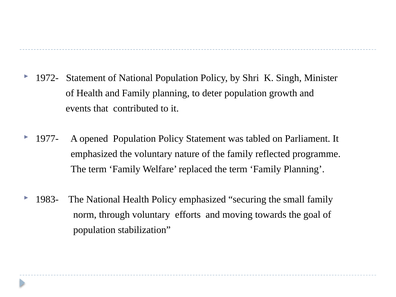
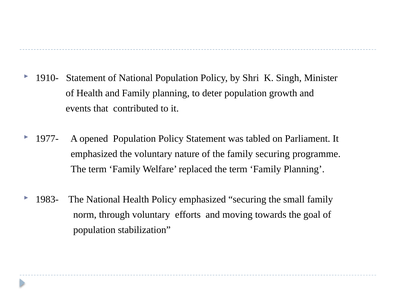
1972-: 1972- -> 1910- (47, 78)
family reflected: reflected -> securing (273, 154)
